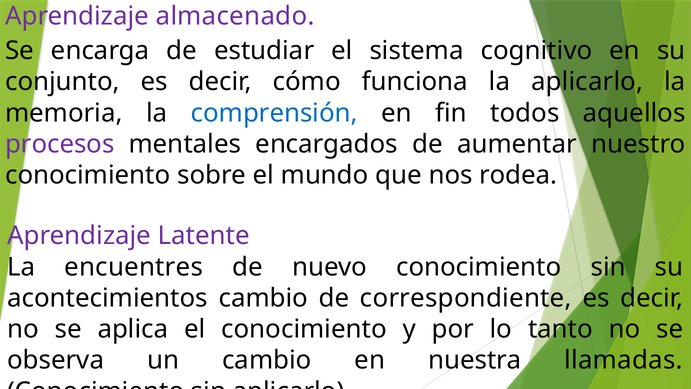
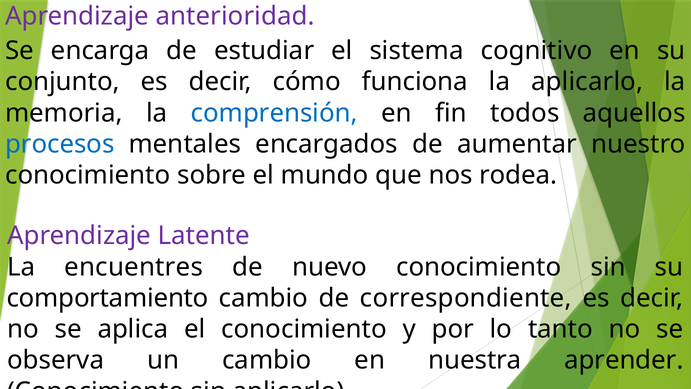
almacenado: almacenado -> anterioridad (235, 16)
procesos colour: purple -> blue (60, 144)
acontecimientos: acontecimientos -> comportamiento (108, 298)
llamadas: llamadas -> aprender (624, 360)
